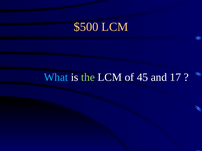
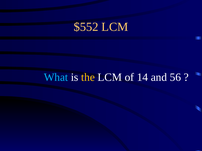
$500: $500 -> $552 (86, 27)
the colour: light green -> yellow (88, 77)
45: 45 -> 14 (142, 77)
17: 17 -> 56 (175, 77)
